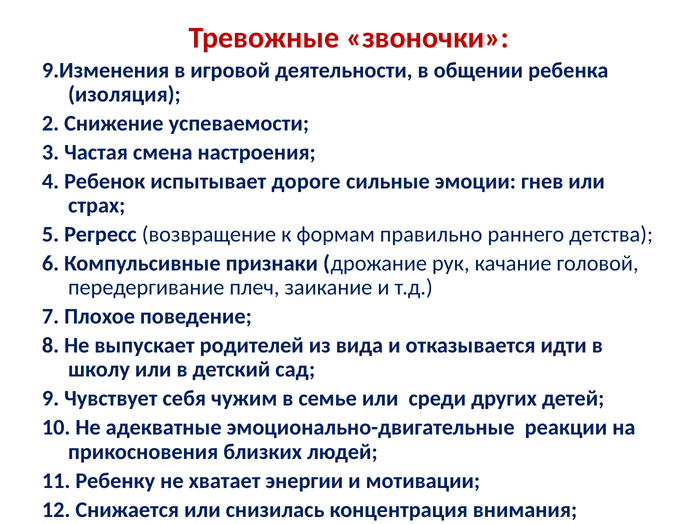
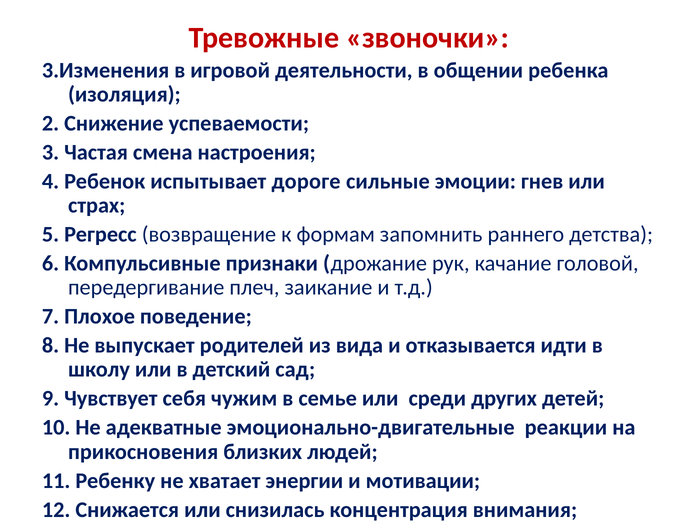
9.Изменения: 9.Изменения -> 3.Изменения (106, 70)
правильно: правильно -> запомнить (431, 234)
